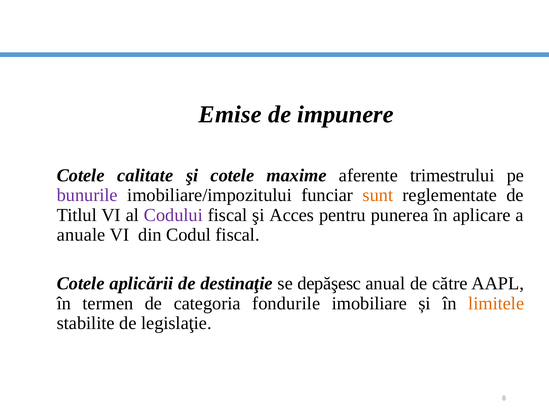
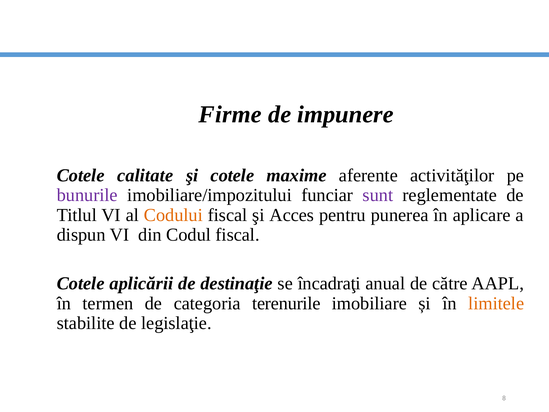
Emise: Emise -> Firme (230, 114)
trimestrului: trimestrului -> activităţilor (452, 175)
sunt colour: orange -> purple (378, 195)
Codului colour: purple -> orange (173, 215)
anuale: anuale -> dispun (81, 235)
depăşesc: depăşesc -> încadraţi (329, 283)
fondurile: fondurile -> terenurile (286, 303)
